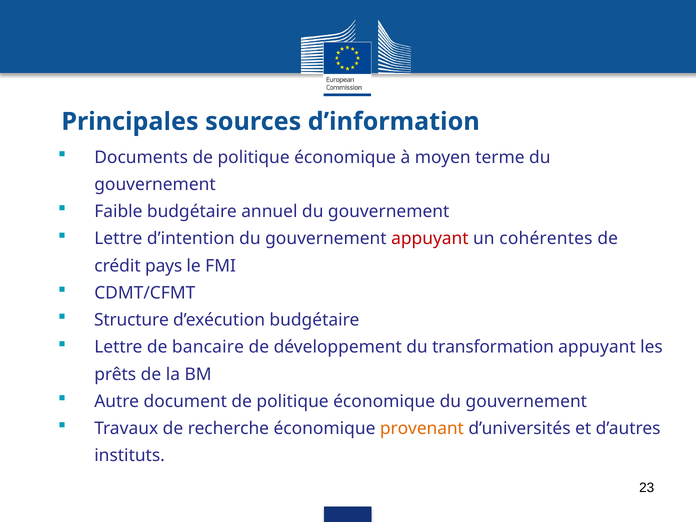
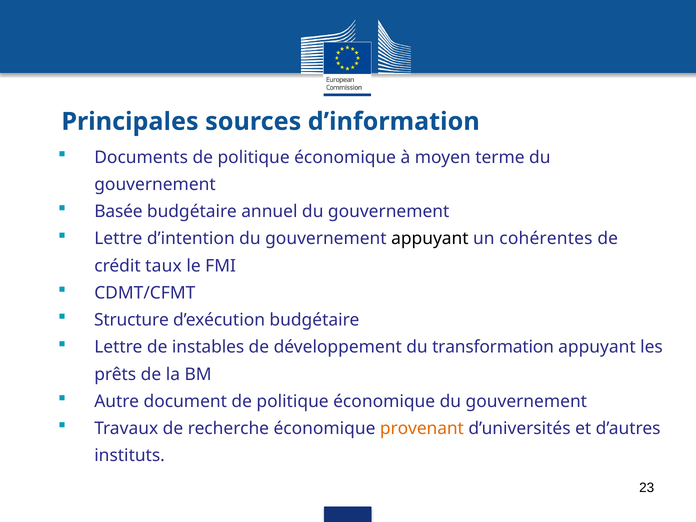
Faible: Faible -> Basée (118, 212)
appuyant colour: red -> black (430, 239)
pays: pays -> taux (163, 266)
bancaire: bancaire -> instables (208, 347)
